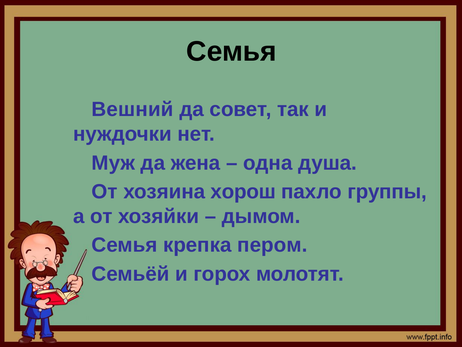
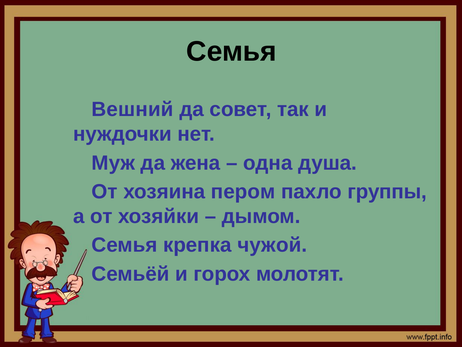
хорош: хорош -> пером (243, 191)
пером: пером -> чужой (272, 245)
